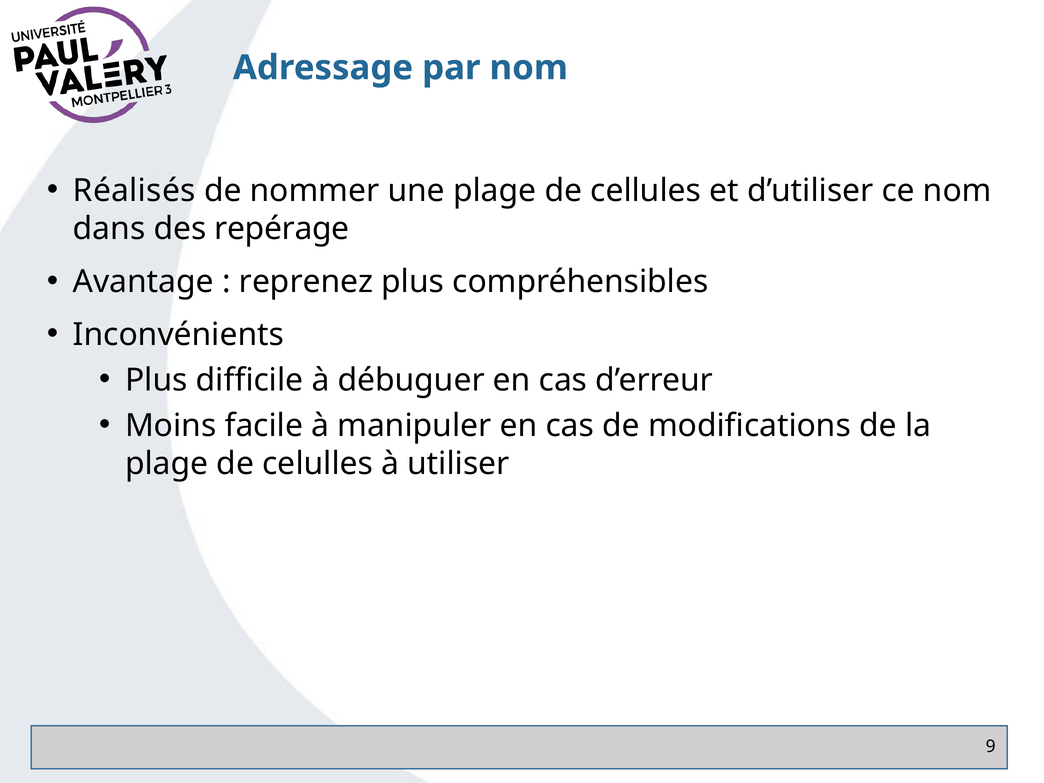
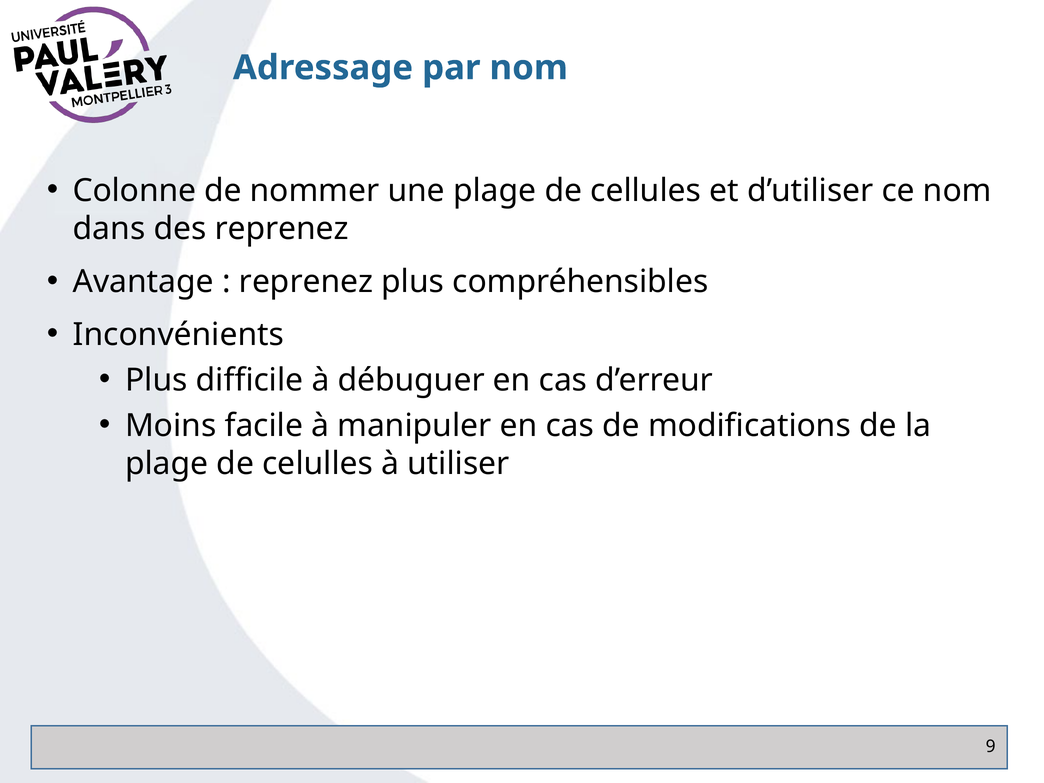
Réalisés: Réalisés -> Colonne (135, 191)
des repérage: repérage -> reprenez (282, 229)
